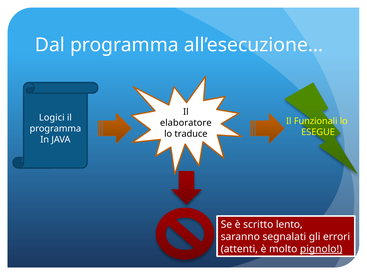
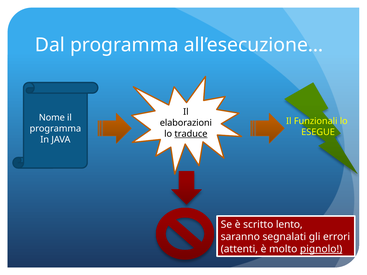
Logici: Logici -> Nome (52, 118)
elaboratore: elaboratore -> elaborazioni (186, 123)
traduce underline: none -> present (191, 134)
